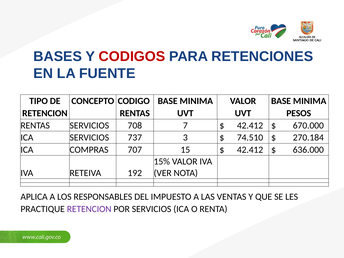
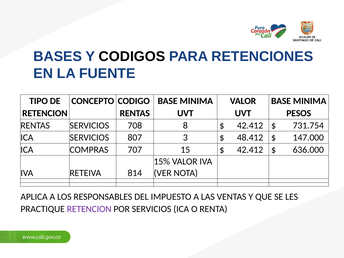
CODIGOS colour: red -> black (132, 57)
7: 7 -> 8 (185, 126)
670.000: 670.000 -> 731.754 (308, 126)
737: 737 -> 807 (135, 138)
74.510: 74.510 -> 48.412 (250, 138)
270.184: 270.184 -> 147.000 (308, 138)
192: 192 -> 814 (135, 173)
